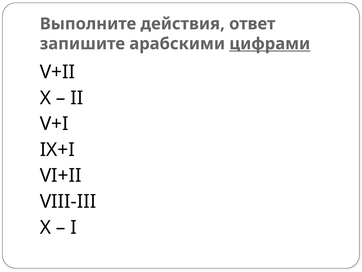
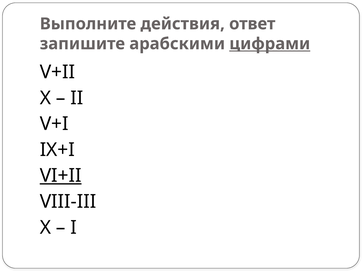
VI+II underline: none -> present (61, 175)
